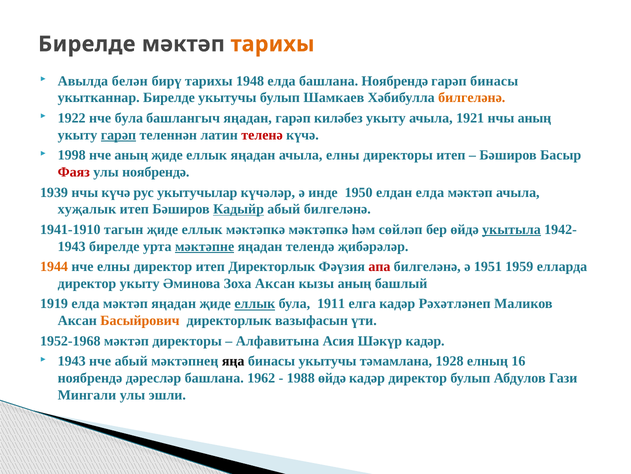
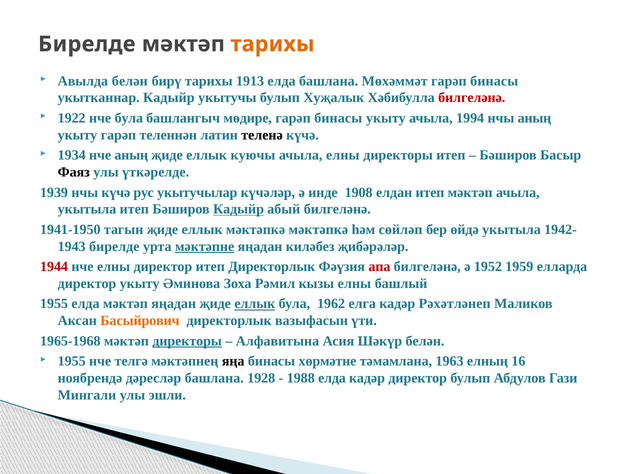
1948: 1948 -> 1913 (250, 81)
башлана Ноябрендә: Ноябрендә -> Мөхәммәт (395, 81)
укытканнар Бирелде: Бирелде -> Кадыйр (169, 98)
Шамкаев: Шамкаев -> Хуҗалык (334, 98)
билгеләнә colour: orange -> red (472, 98)
башлангыч яңадан: яңадан -> мөдире (248, 118)
киләбез: киләбез -> бинасы (338, 118)
1921: 1921 -> 1994 (470, 118)
гарәп underline: present -> none (118, 135)
теленә colour: red -> black (262, 135)
1998: 1998 -> 1934 (72, 155)
еллык яңадан: яңадан -> куючы (253, 155)
Фаяз colour: red -> black (74, 172)
улы ноябрендә: ноябрендә -> үткәрелде (156, 172)
1950: 1950 -> 1908 (359, 192)
елдан елда: елда -> итеп (430, 192)
хуҗалык: хуҗалык -> укытыла (87, 209)
1941-1910: 1941-1910 -> 1941-1950 (70, 229)
укытыла underline: present -> none (511, 229)
телендә: телендә -> киләбез (310, 246)
1944 colour: orange -> red (54, 266)
1951: 1951 -> 1952 (488, 266)
Зоха Аксан: Аксан -> Рәмил (275, 283)
кызы аның: аның -> елны (354, 283)
1919: 1919 -> 1955 (54, 303)
1911: 1911 -> 1962 (331, 303)
1952-1968: 1952-1968 -> 1965-1968 (70, 340)
директоры underline: none -> present (187, 340)
Шәкүр кадәр: кадәр -> белән (425, 340)
1943: 1943 -> 1955 (72, 361)
нче абый: абый -> телгә (131, 361)
бинасы укытучы: укытучы -> хөрмәтне (328, 361)
1928: 1928 -> 1963 (450, 361)
1962: 1962 -> 1928 (261, 378)
1988 өйдә: өйдә -> елда (332, 378)
